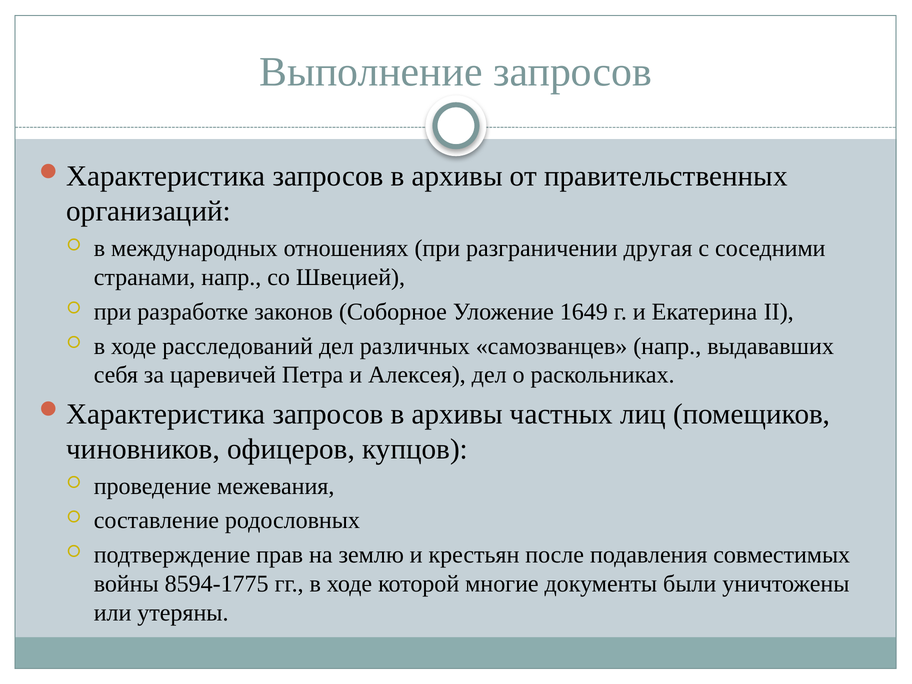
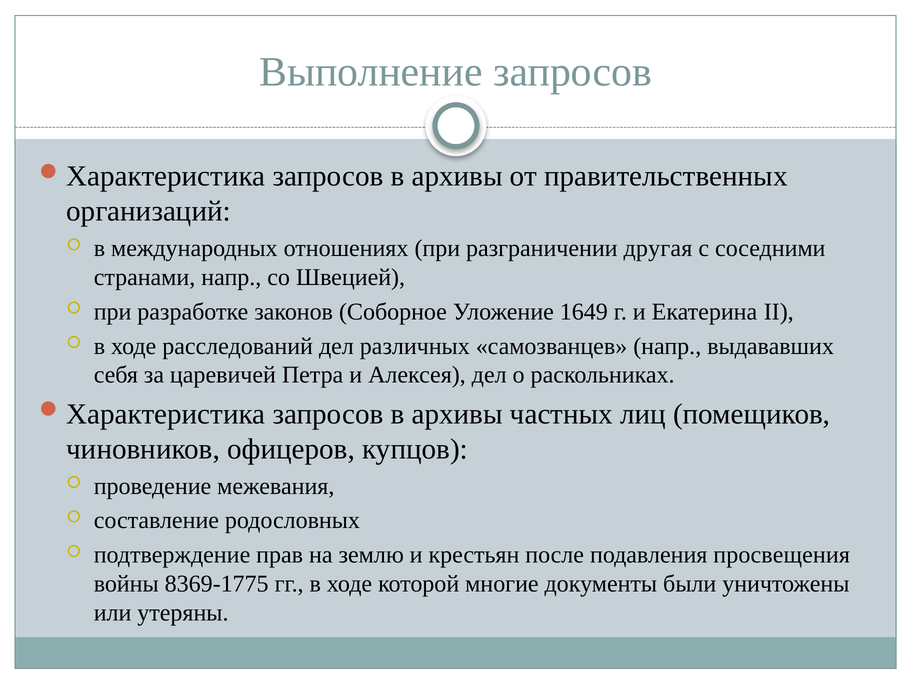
совместимых: совместимых -> просвещения (782, 555)
8594-1775: 8594-1775 -> 8369-1775 (217, 584)
